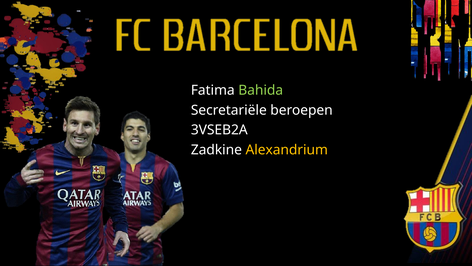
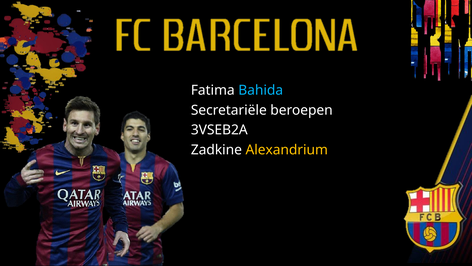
Bahida colour: light green -> light blue (261, 90)
